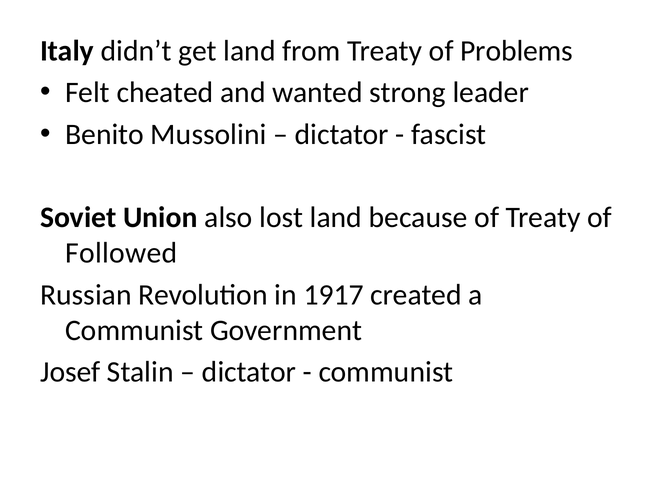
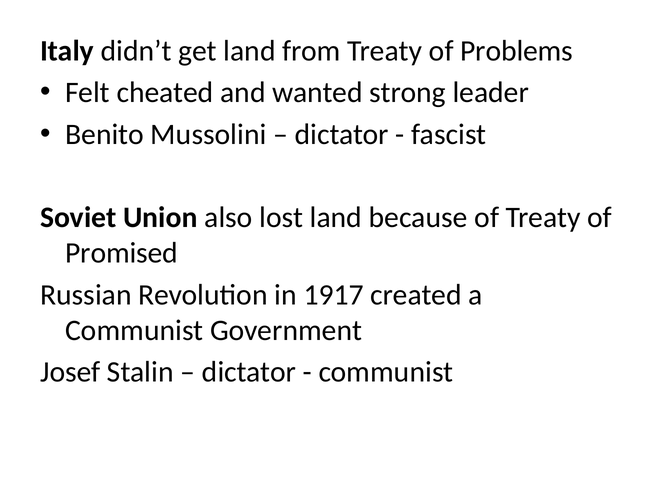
Followed: Followed -> Promised (122, 253)
